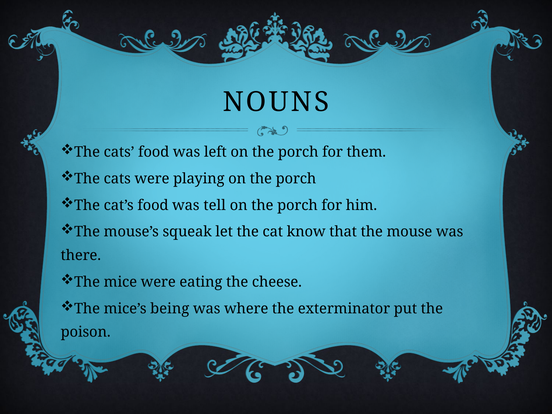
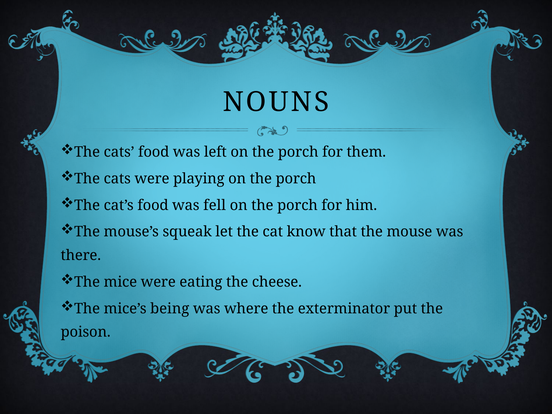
tell: tell -> fell (215, 205)
